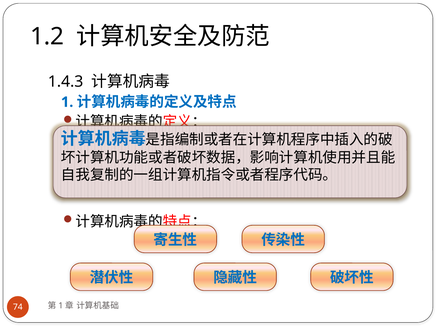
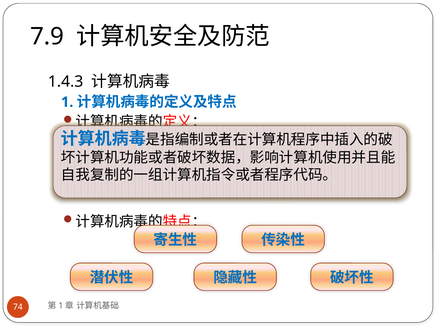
1.2: 1.2 -> 7.9 (47, 36)
